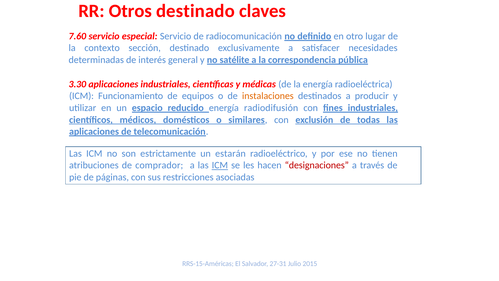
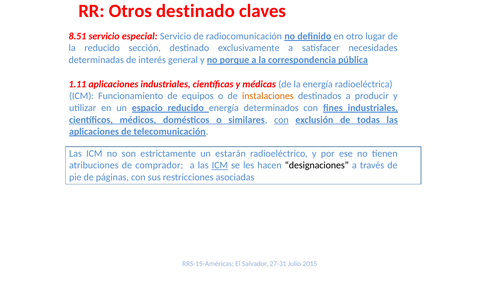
7.60: 7.60 -> 8.51 (77, 36)
la contexto: contexto -> reducido (102, 48)
satélite: satélite -> porque (234, 60)
3.30: 3.30 -> 1.11 (77, 84)
radiodifusión: radiodifusión -> determinados (271, 108)
con underline: none -> present (281, 120)
designaciones colour: red -> black (317, 165)
